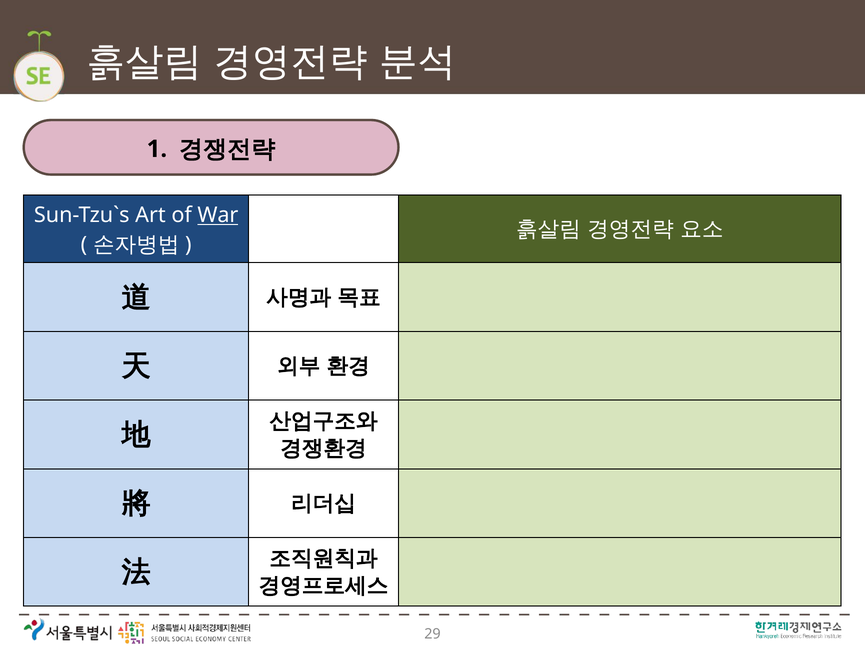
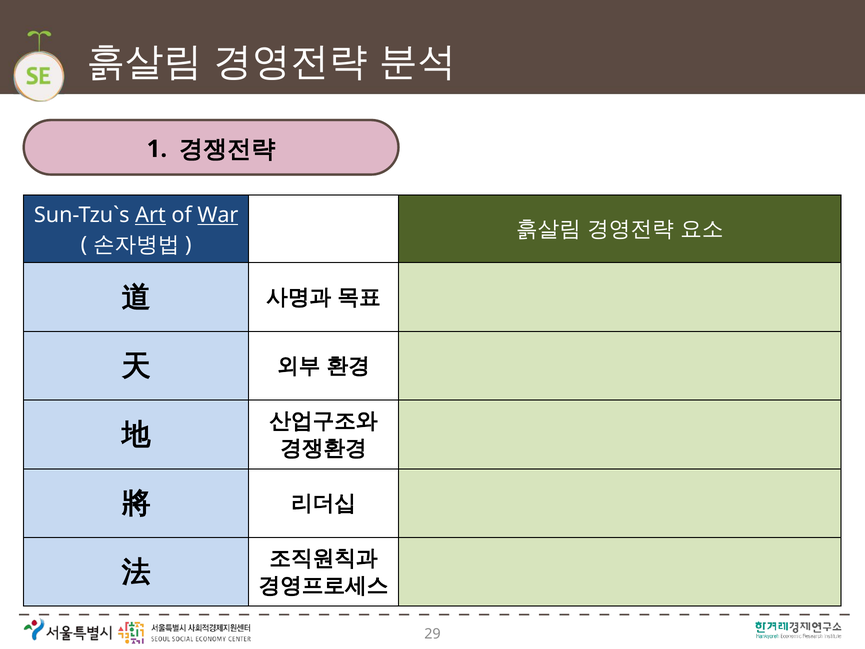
Art underline: none -> present (151, 215)
